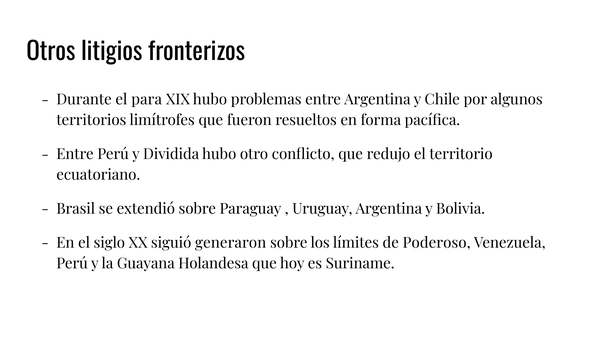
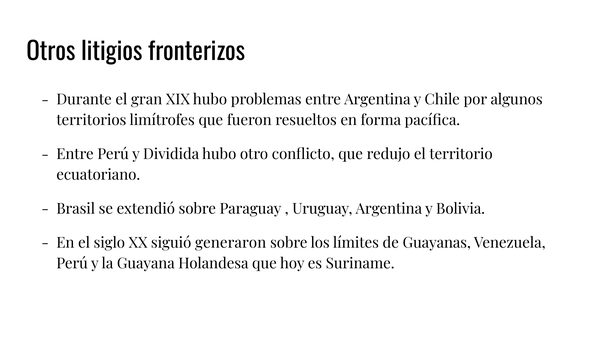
para: para -> gran (147, 100)
Poderoso: Poderoso -> Guayanas (437, 243)
